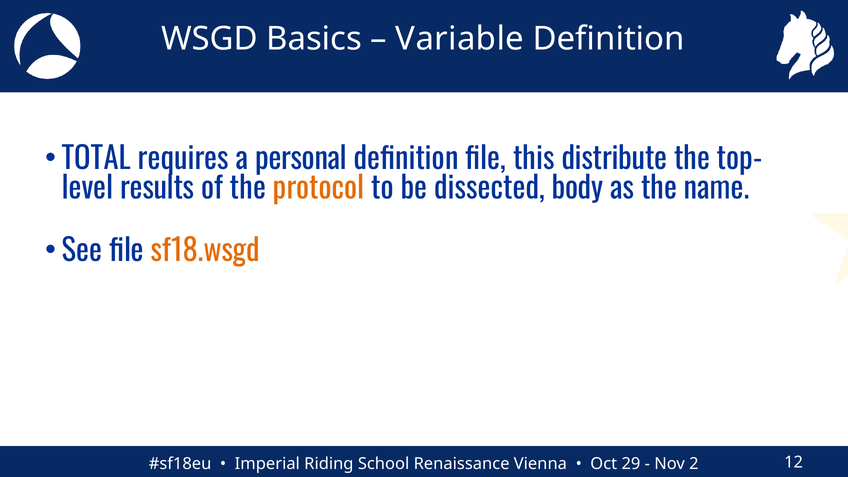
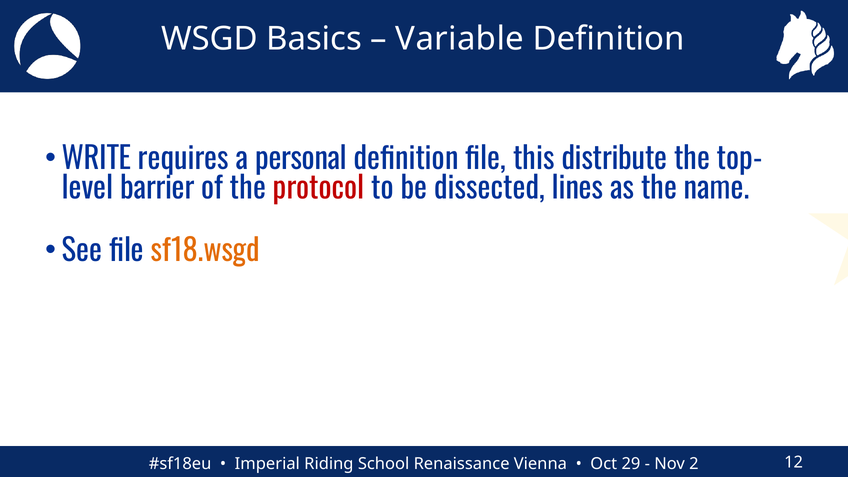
TOTAL: TOTAL -> WRITE (97, 159)
results: results -> barrier (157, 188)
protocol colour: orange -> red (319, 188)
body: body -> lines (577, 188)
